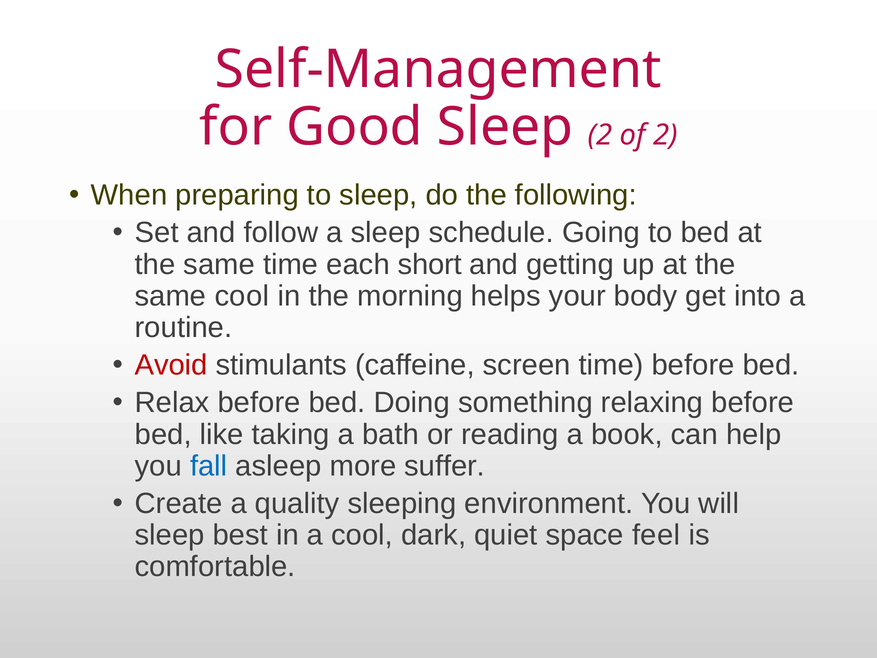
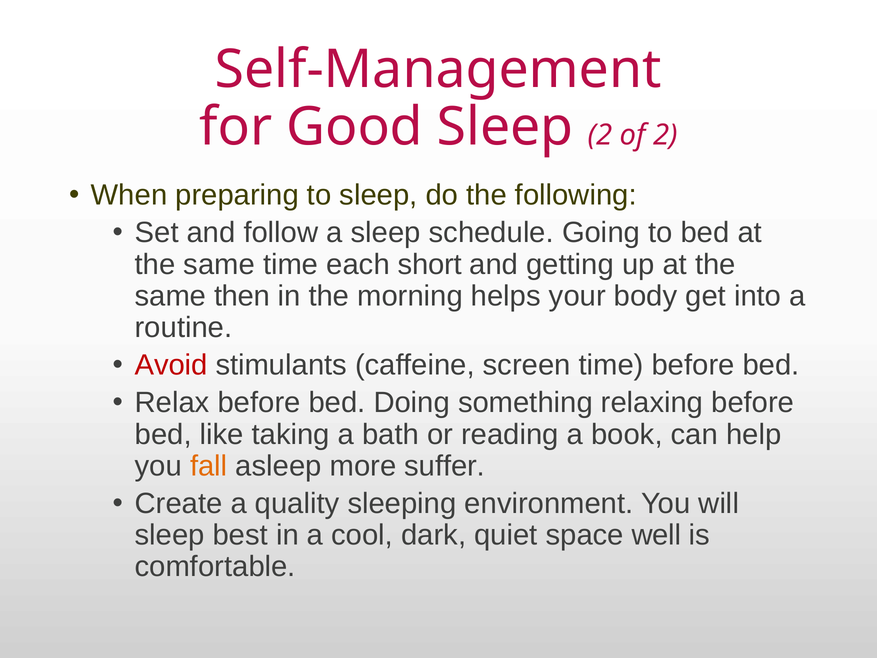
same cool: cool -> then (242, 296)
fall colour: blue -> orange (209, 466)
feel: feel -> well (656, 535)
